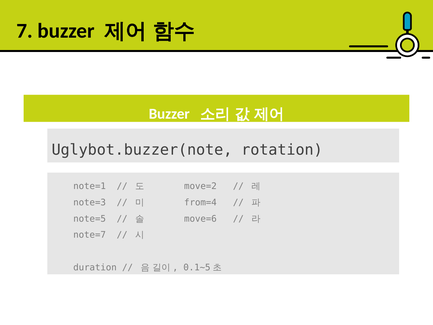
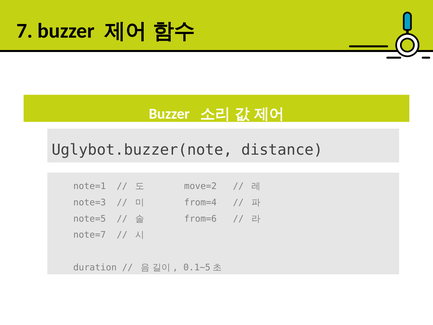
rotation: rotation -> distance (282, 150)
move=6: move=6 -> from=6 (200, 219)
